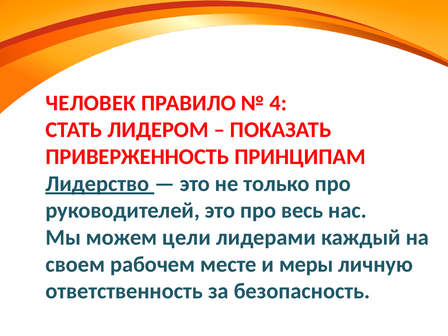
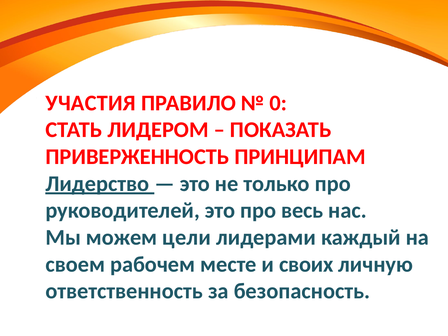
ЧЕЛОВЕК: ЧЕЛОВЕК -> УЧАСТИЯ (91, 103)
4: 4 -> 0 (278, 103)
меры: меры -> своих (306, 264)
